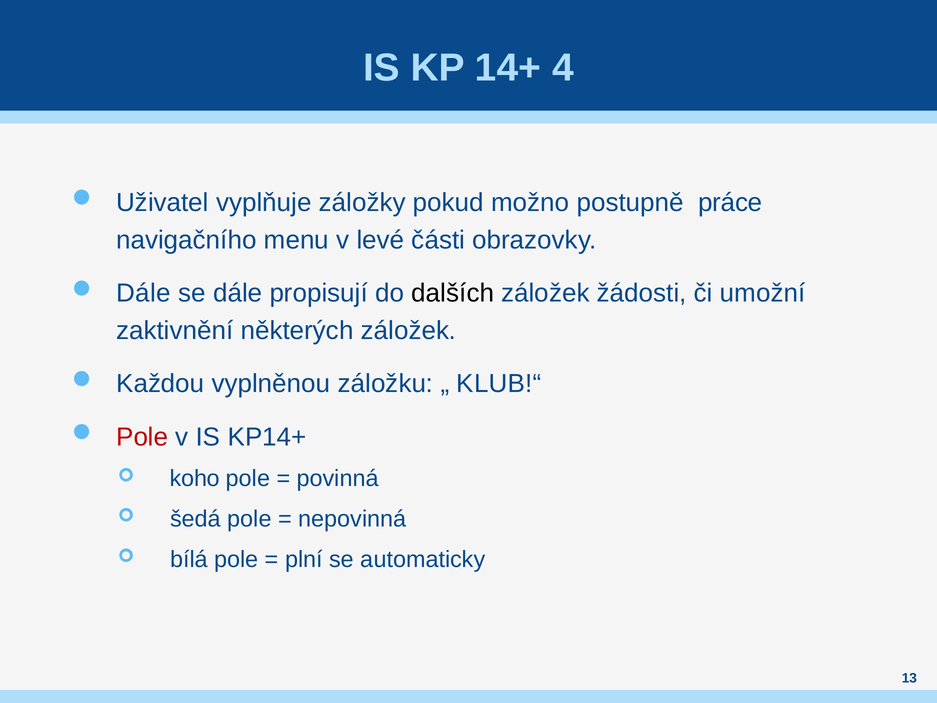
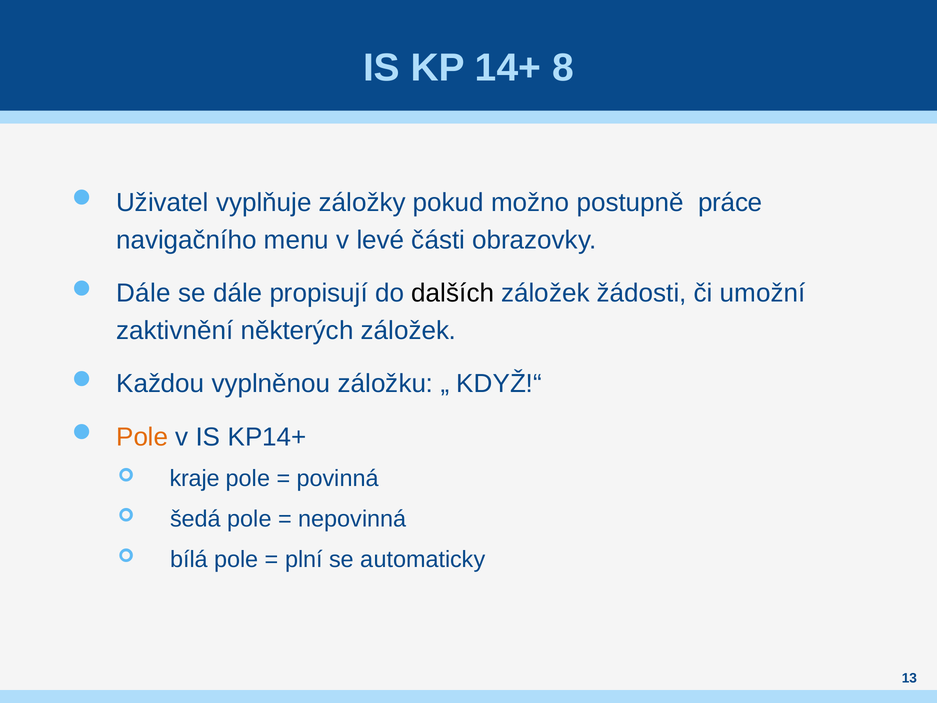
4: 4 -> 8 (563, 68)
KLUB!“: KLUB!“ -> KDYŽ!“ (499, 384)
Pole colour: red -> orange (142, 437)
koho: koho -> kraje (195, 479)
